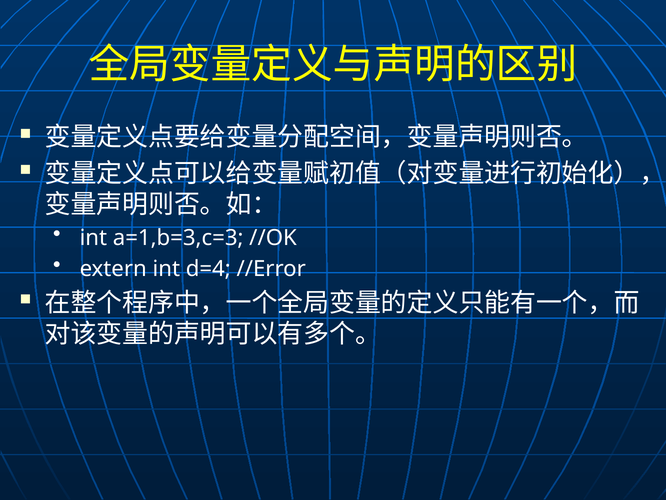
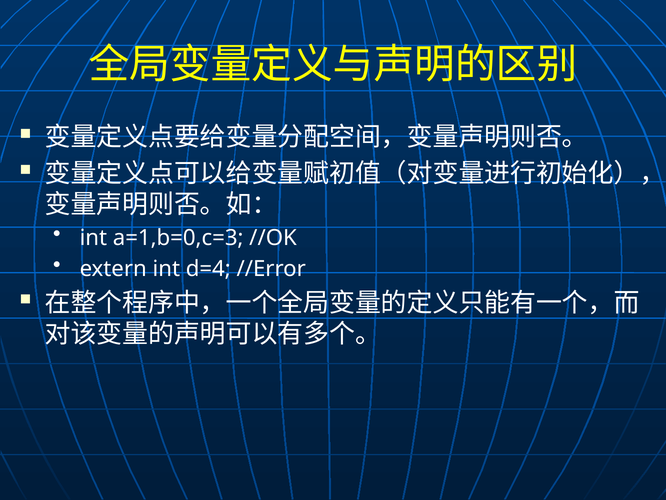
a=1,b=3,c=3: a=1,b=3,c=3 -> a=1,b=0,c=3 (178, 237)
